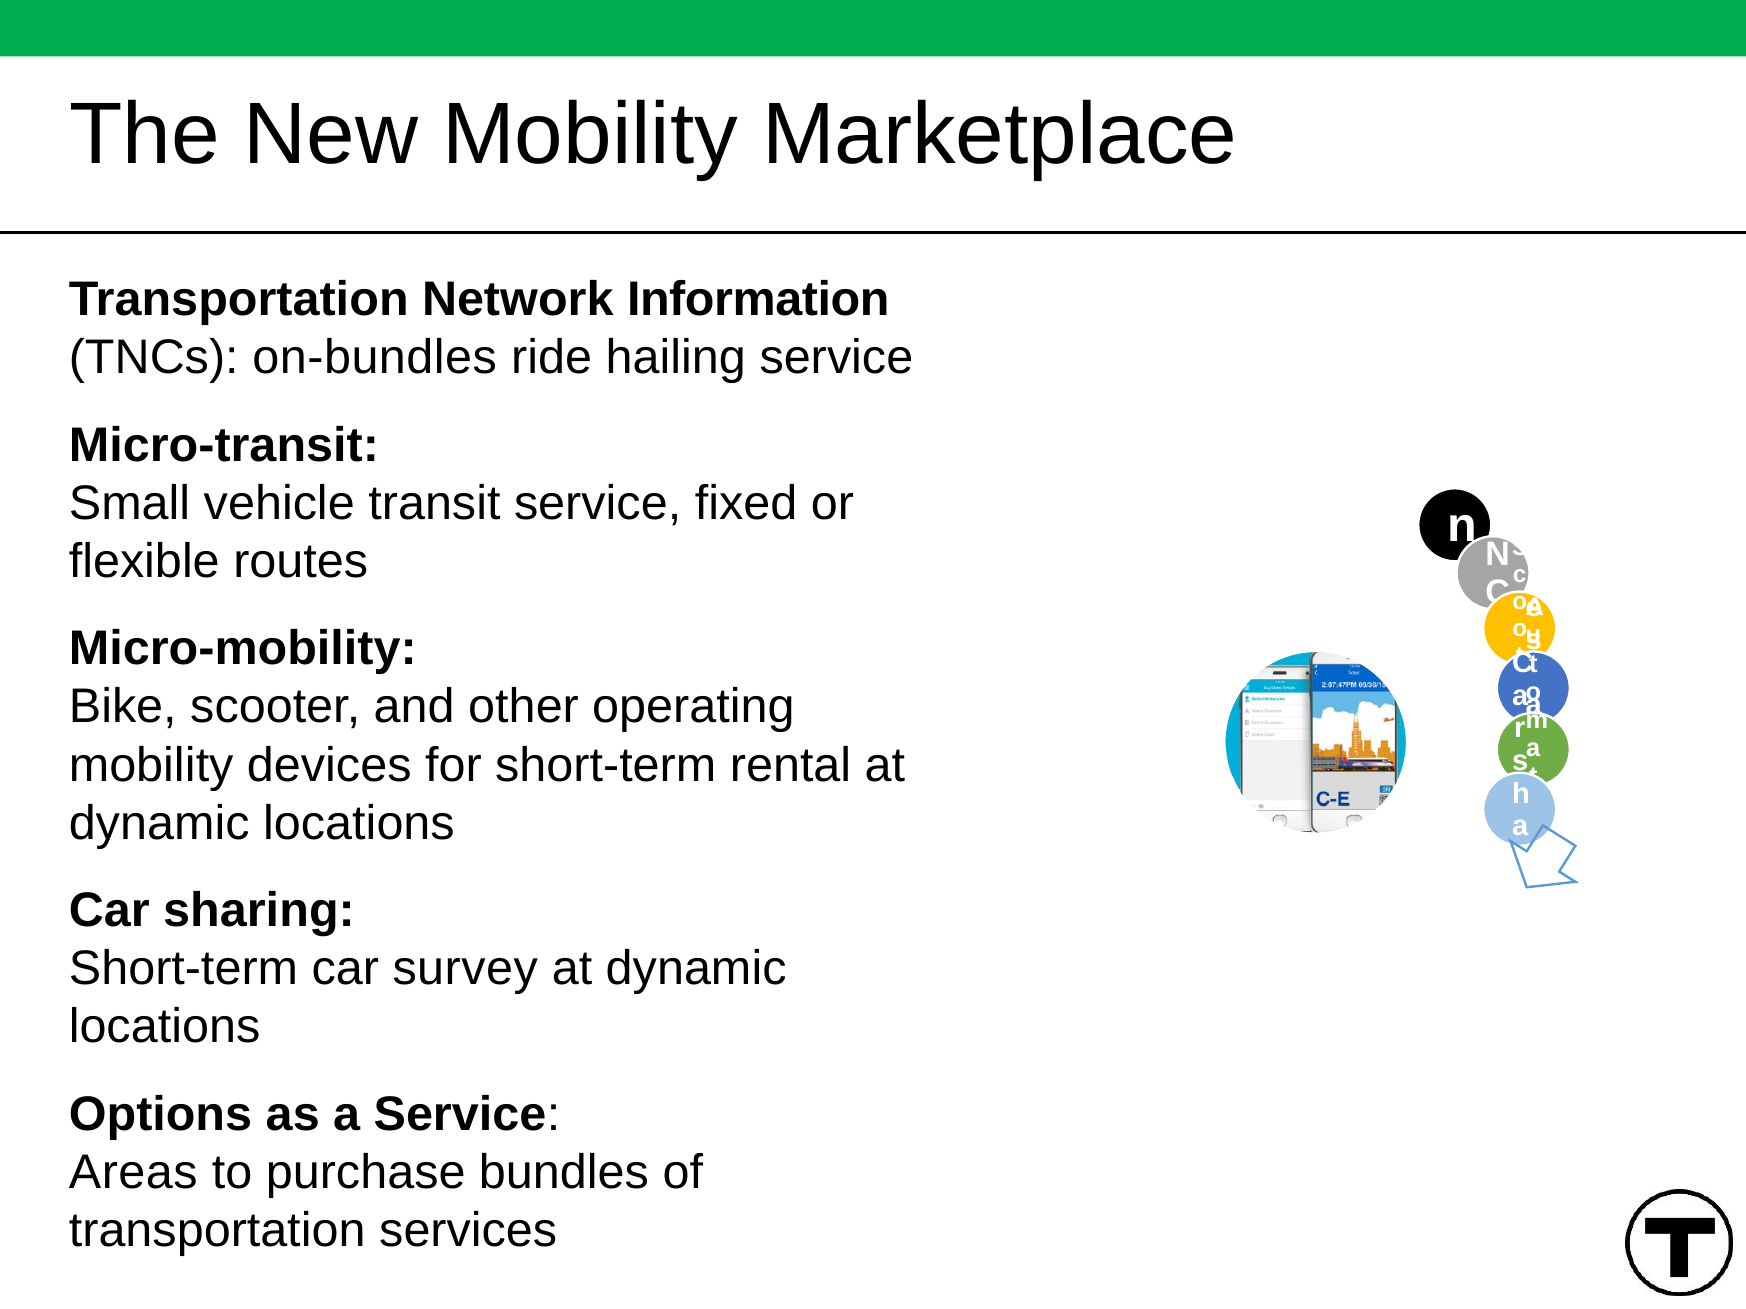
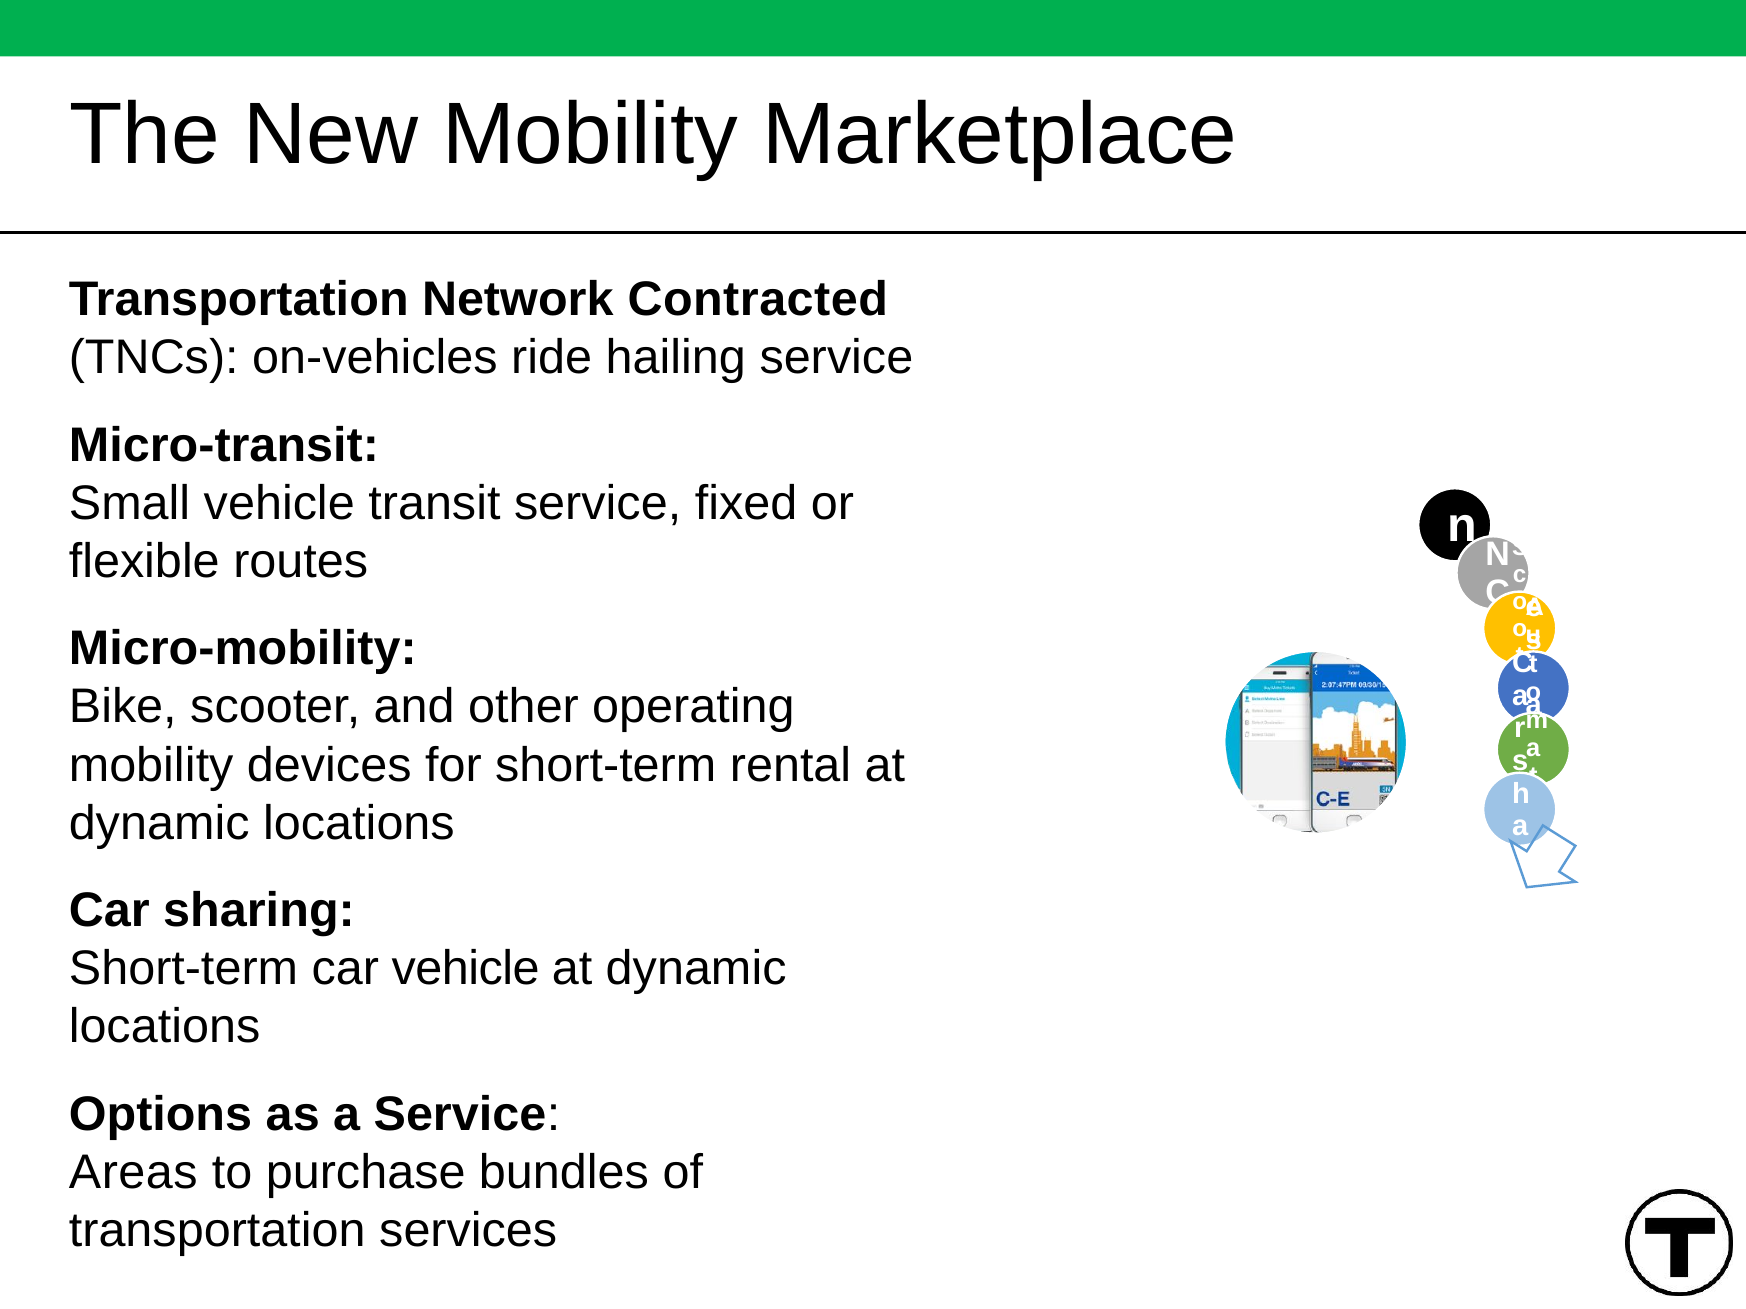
Information: Information -> Contracted (758, 300)
on-bundles: on-bundles -> on-vehicles (375, 358)
car survey: survey -> vehicle (466, 969)
